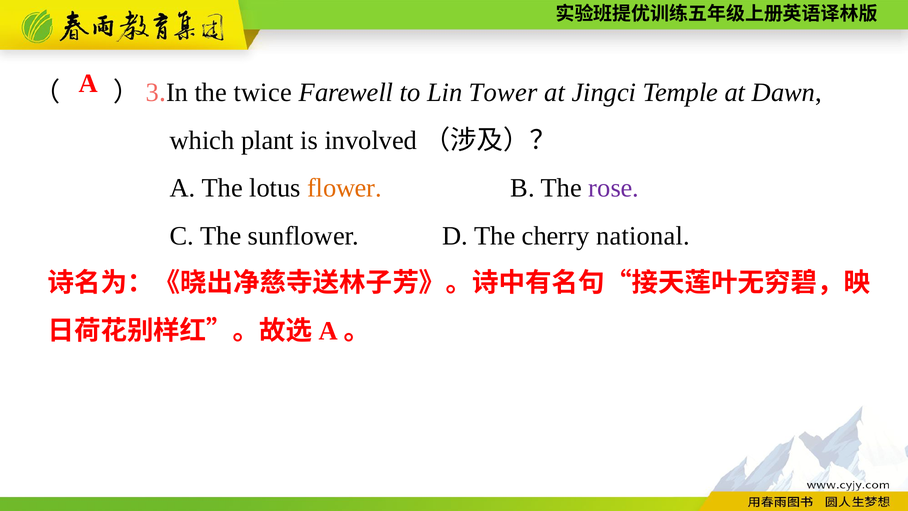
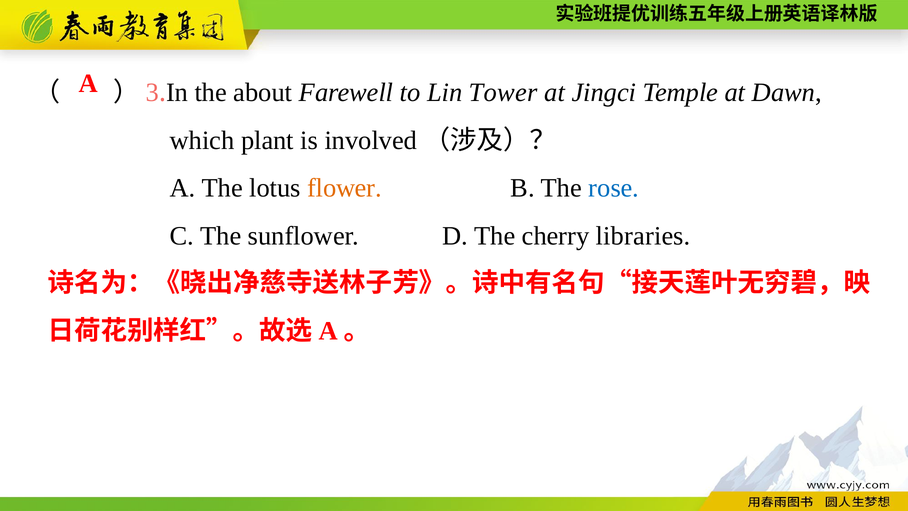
twice: twice -> about (263, 93)
rose colour: purple -> blue (614, 188)
national: national -> libraries (643, 236)
